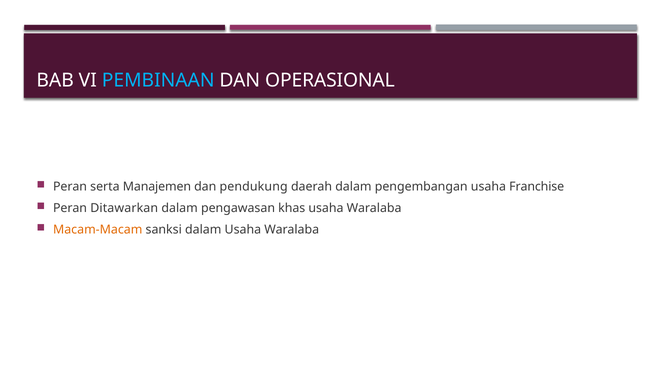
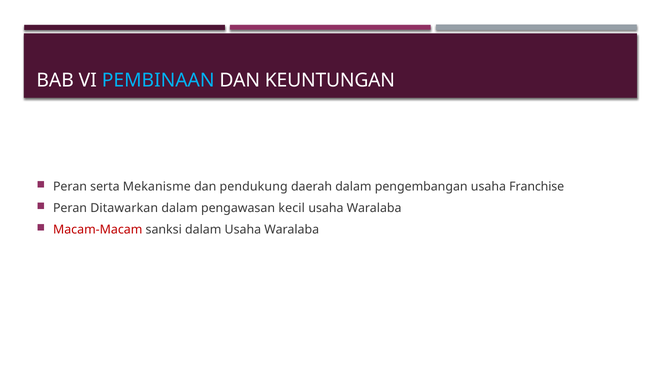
OPERASIONAL: OPERASIONAL -> KEUNTUNGAN (330, 80)
Manajemen: Manajemen -> Mekanisme (157, 187)
khas: khas -> kecil (292, 208)
Macam-Macam colour: orange -> red (98, 230)
